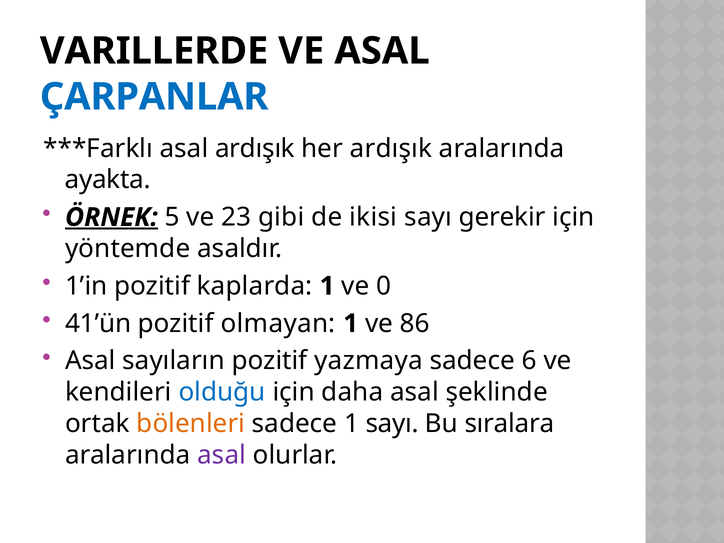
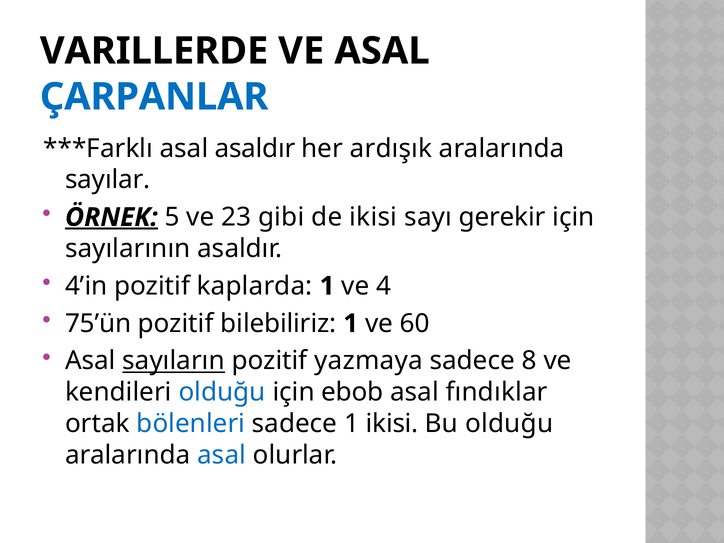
asal ardışık: ardışık -> asaldır (255, 149)
ayakta: ayakta -> sayılar (108, 180)
yöntemde: yöntemde -> sayılarının (128, 249)
1’in: 1’in -> 4’in (86, 286)
0: 0 -> 4 (384, 286)
41’ün: 41’ün -> 75’ün (98, 323)
olmayan: olmayan -> bilebiliriz (278, 323)
86: 86 -> 60 (415, 323)
sayıların underline: none -> present (174, 361)
6: 6 -> 8 (529, 361)
daha: daha -> ebob (352, 392)
şeklinde: şeklinde -> fındıklar (497, 392)
bölenleri colour: orange -> blue (191, 424)
1 sayı: sayı -> ikisi (392, 424)
Bu sıralara: sıralara -> olduğu (509, 424)
asal colour: purple -> blue (222, 455)
